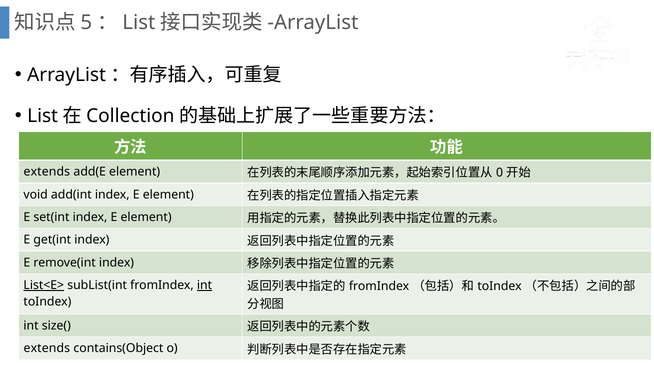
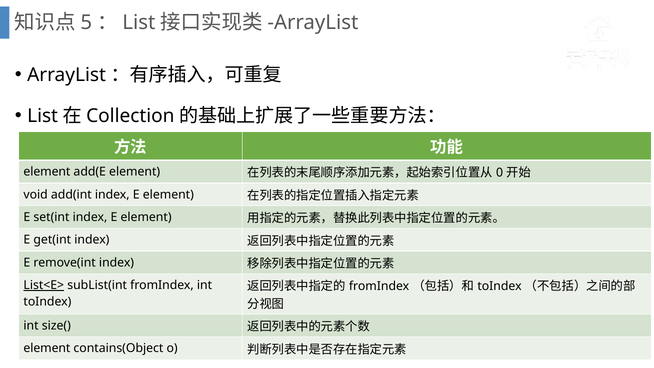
extends: extends -> element (47, 172)
int underline: present -> none (205, 285)
extends: extends -> element (47, 348)
